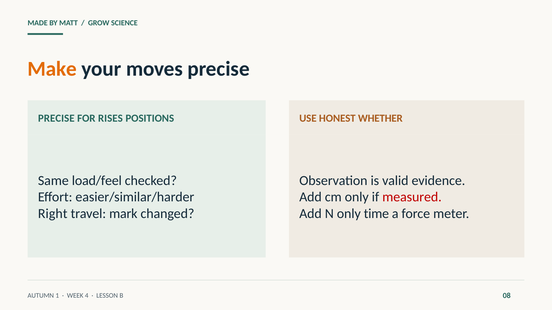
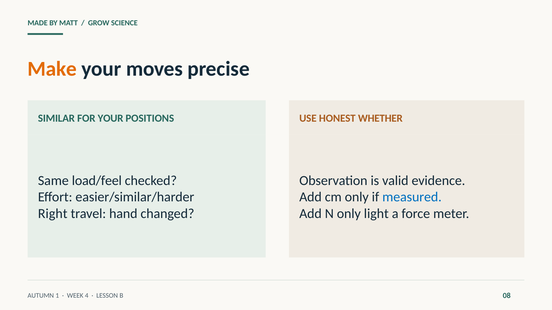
PRECISE: PRECISE -> SIMILAR (56, 118)
FOR RISES: RISES -> YOUR (111, 118)
measured colour: red -> blue (412, 197)
mark: mark -> hand (123, 214)
time: time -> light (376, 214)
